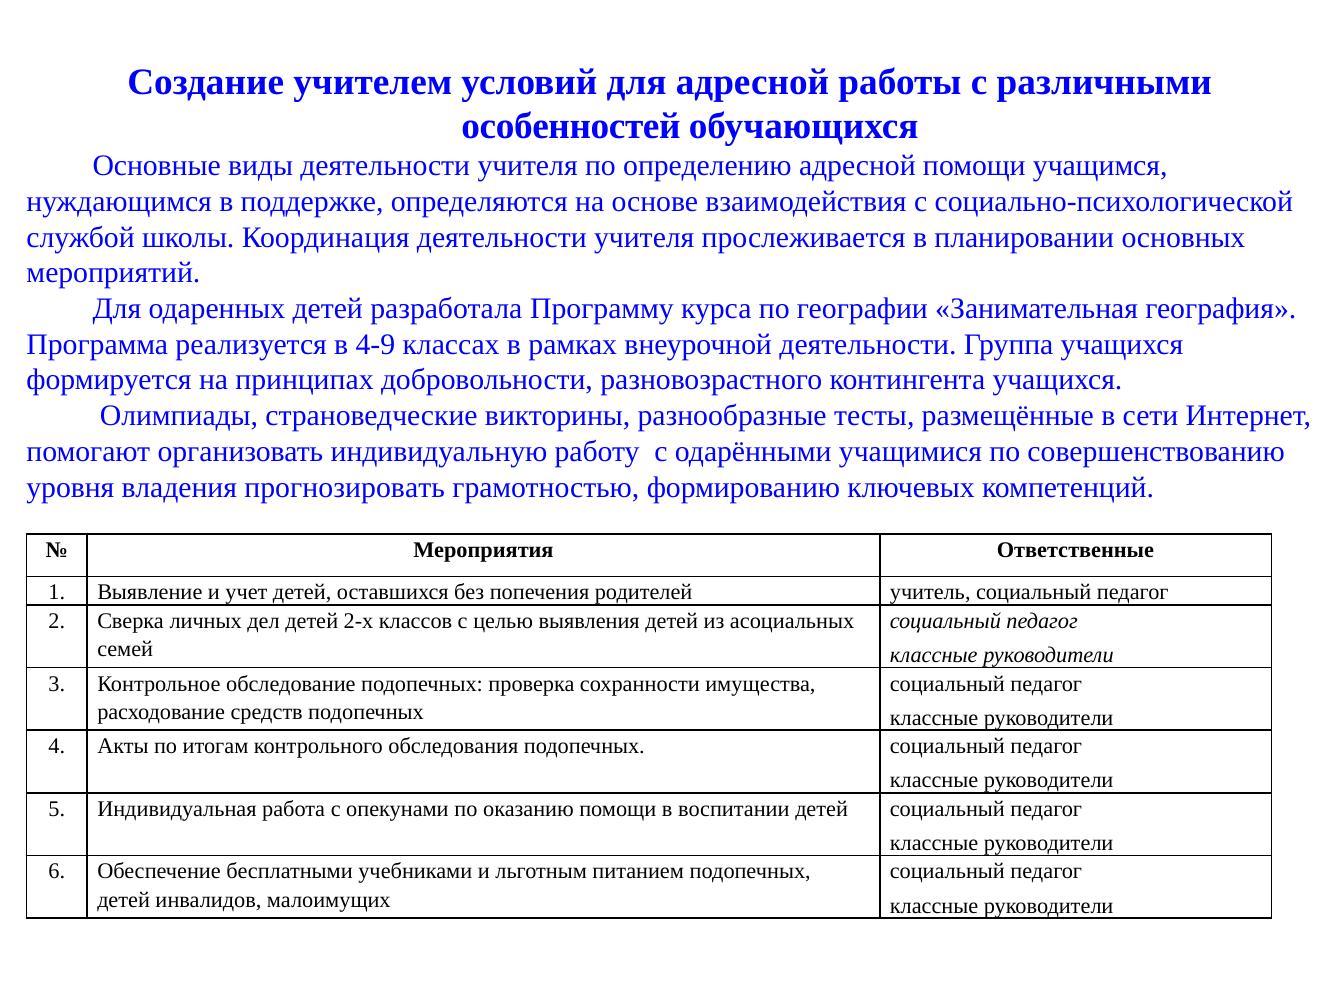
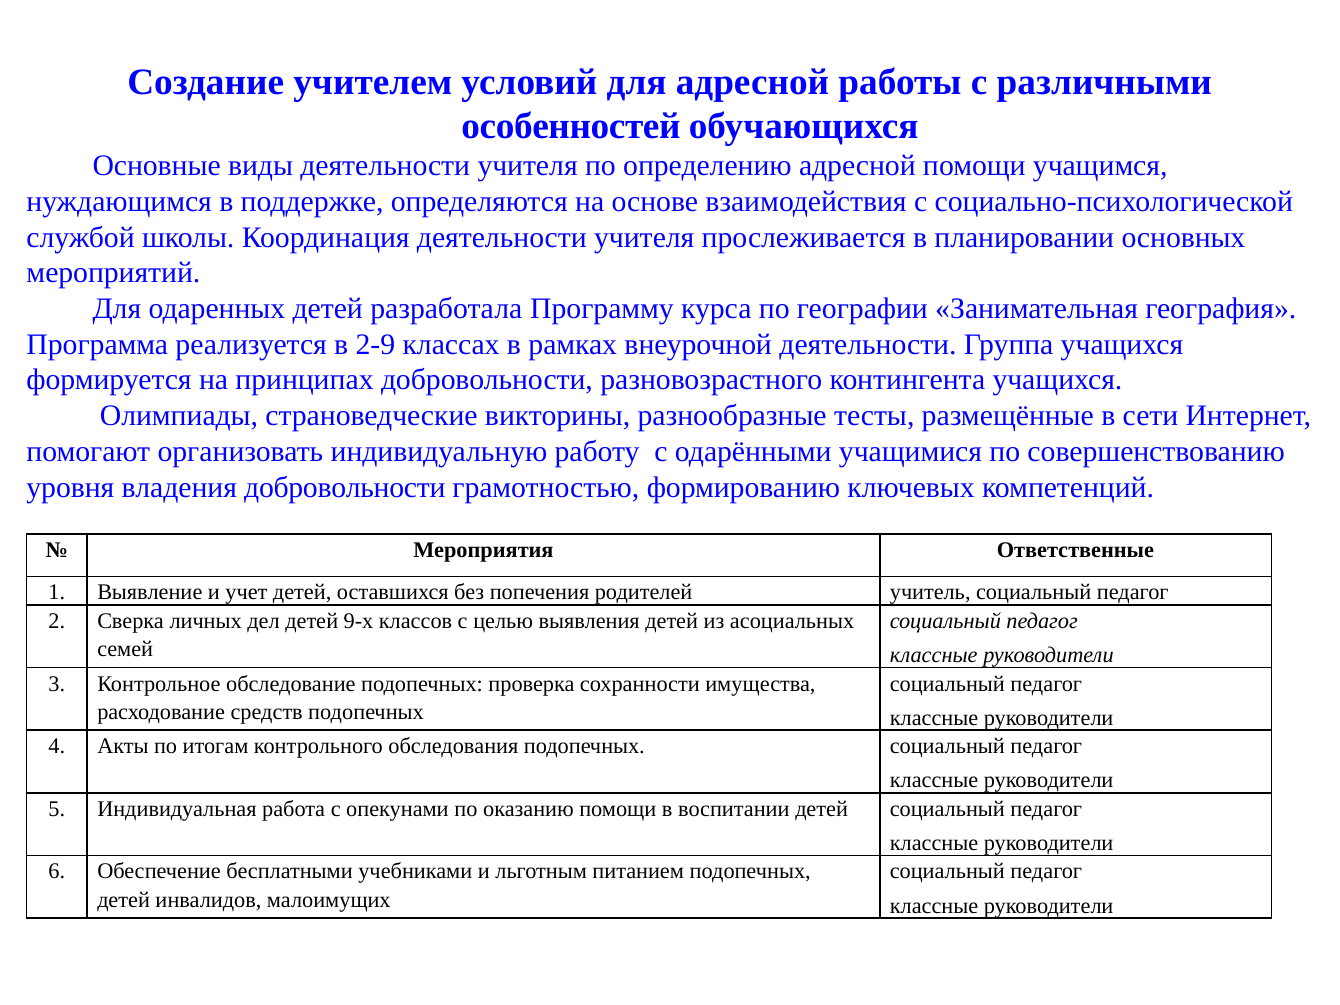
4-9: 4-9 -> 2-9 (375, 344)
владения прогнозировать: прогнозировать -> добровольности (345, 487)
2-х: 2-х -> 9-х (358, 621)
